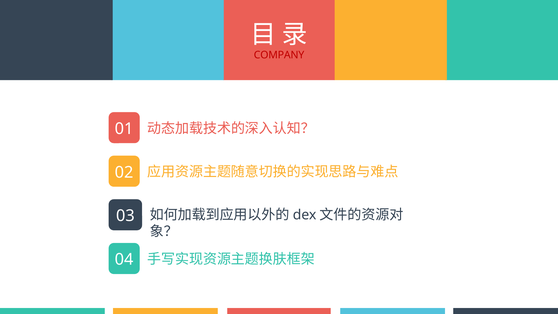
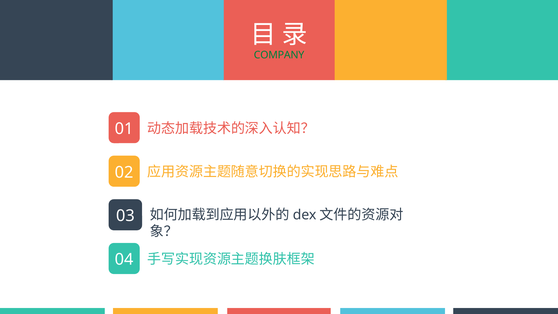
COMPANY colour: red -> green (279, 55)
